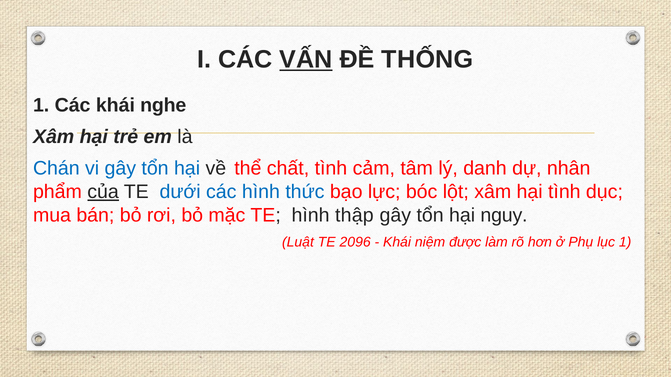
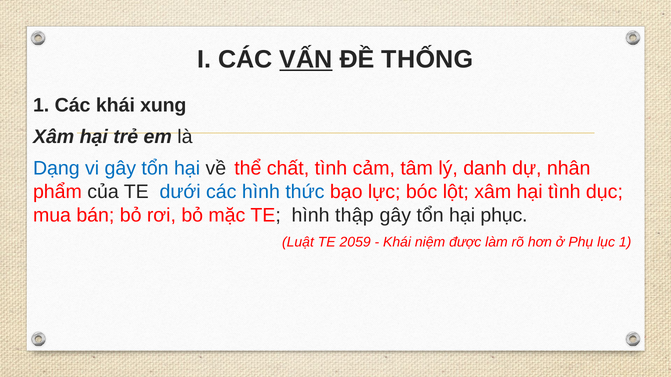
nghe: nghe -> xung (163, 106)
Chán: Chán -> Dạng (56, 169)
của underline: present -> none (103, 192)
nguy: nguy -> phục (504, 216)
2096: 2096 -> 2059 (355, 242)
